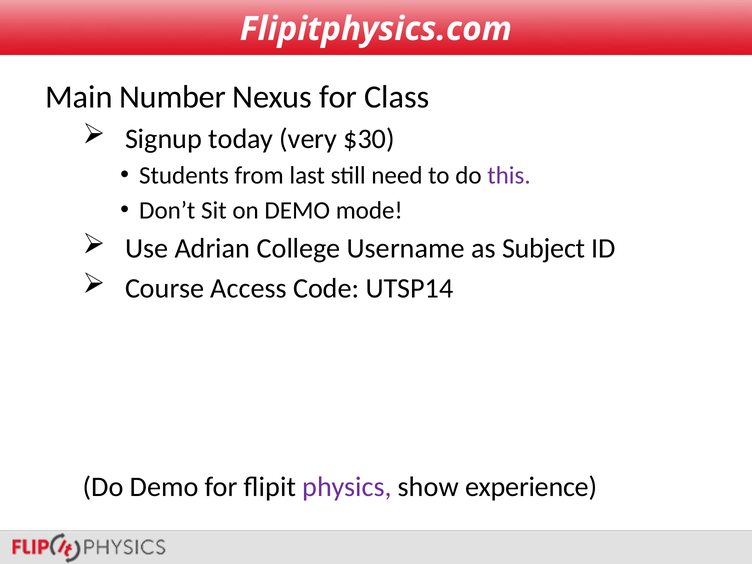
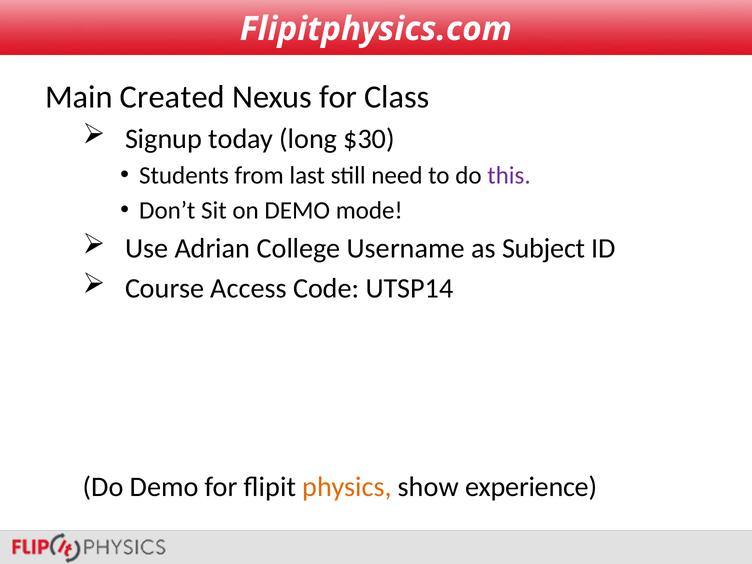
Number: Number -> Created (172, 97)
very: very -> long (308, 139)
physics colour: purple -> orange (347, 487)
